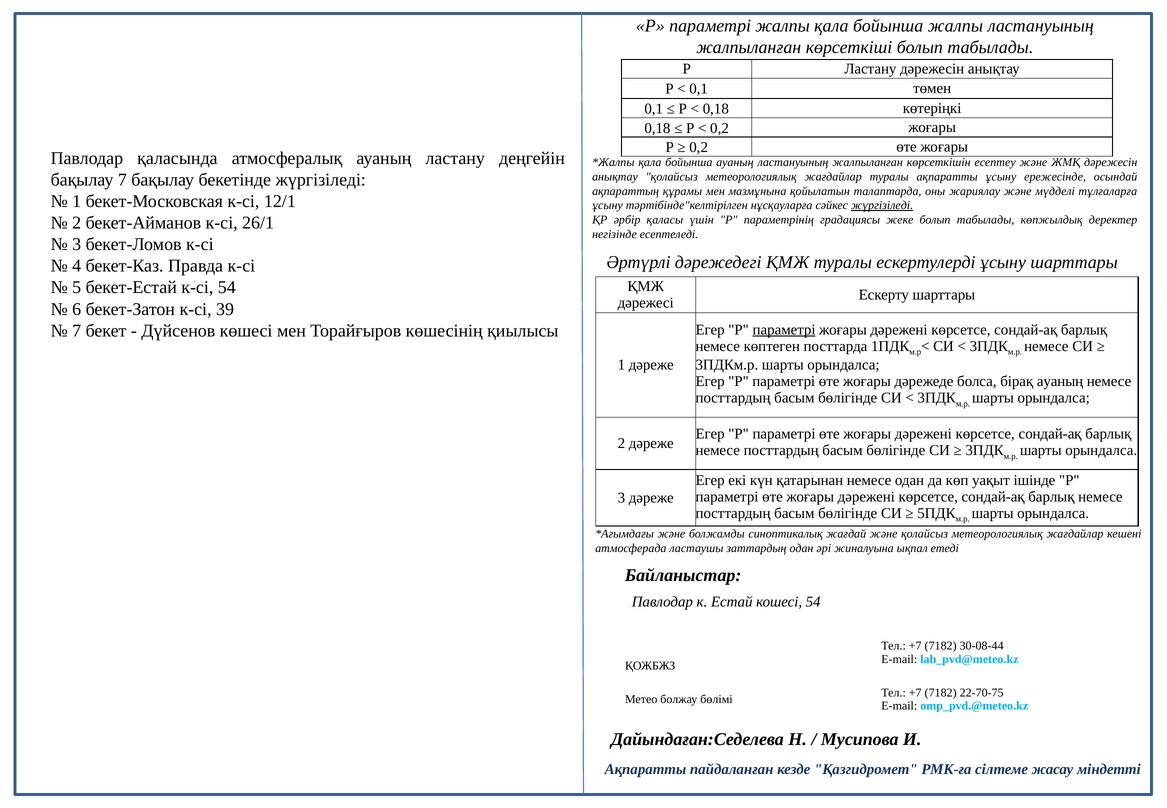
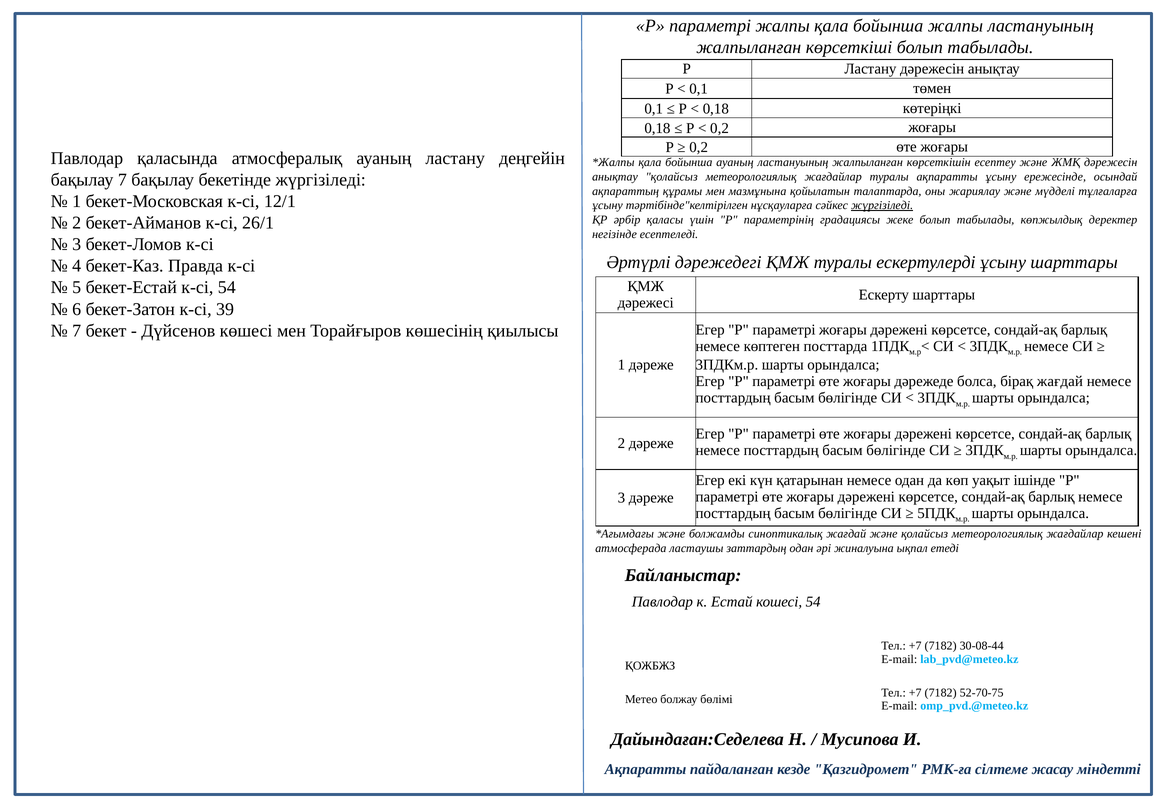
параметрі underline: present -> none (784, 330)
бірақ ауаның: ауаның -> жағдай (1060, 382)
22-70-75: 22-70-75 -> 52-70-75 (982, 693)
